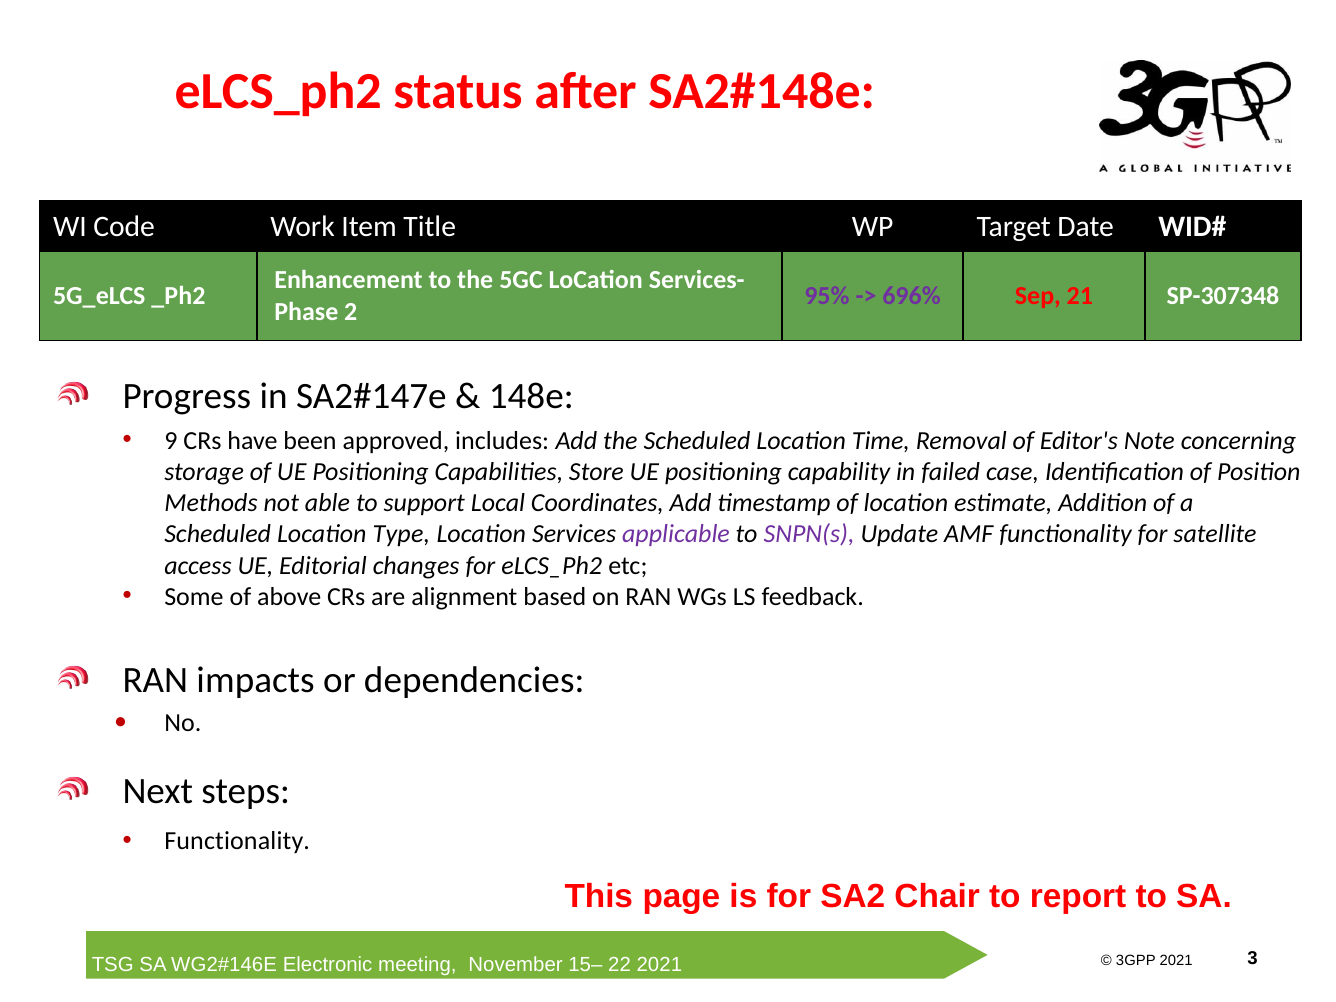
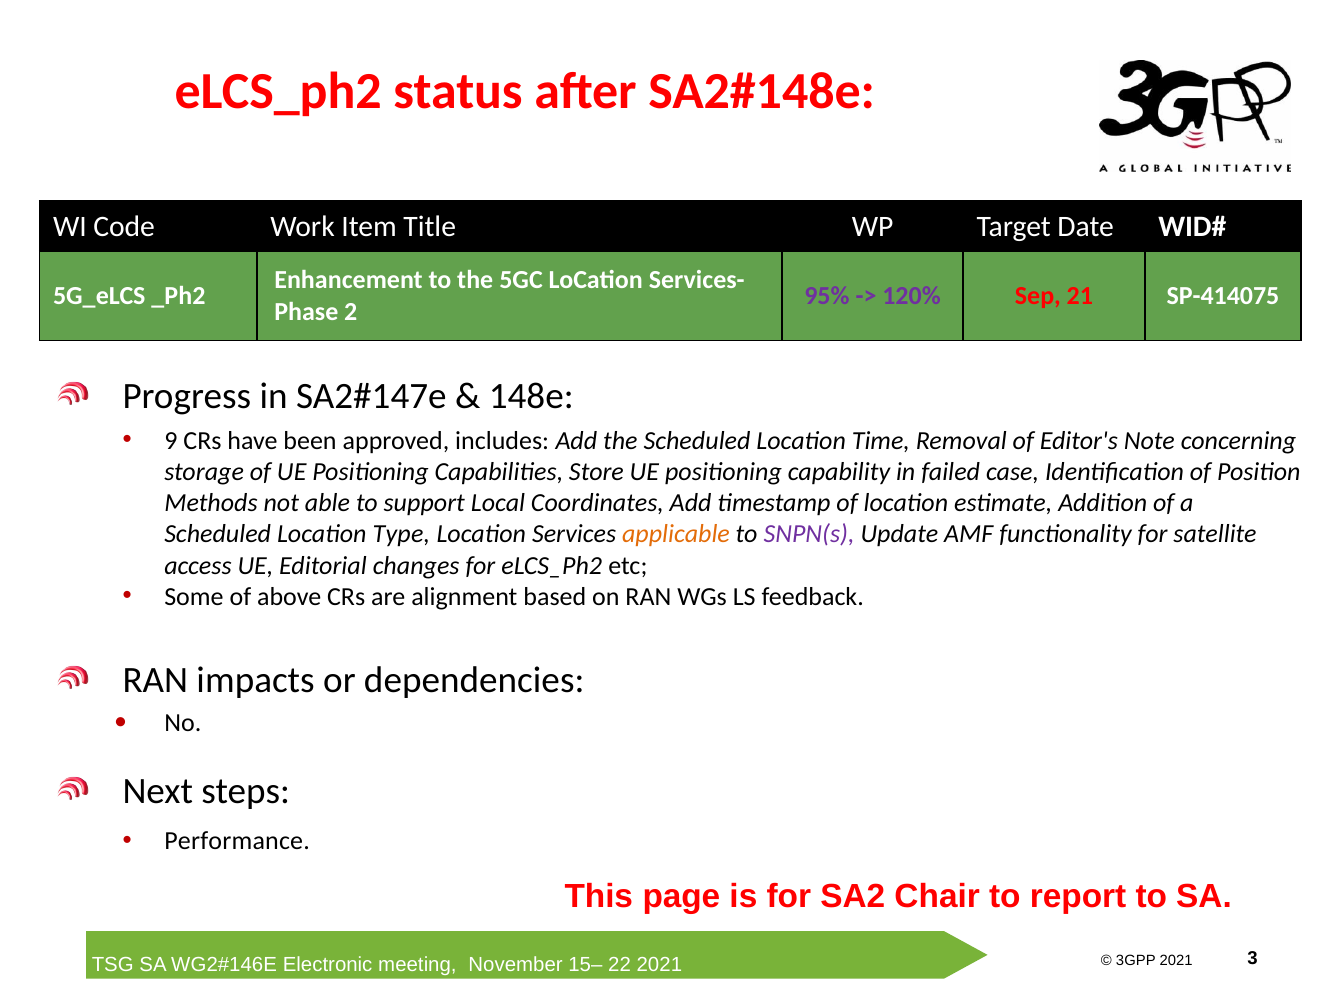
696%: 696% -> 120% (912, 296)
SP-307348: SP-307348 -> SP-414075 (1223, 296)
applicable colour: purple -> orange (676, 534)
Functionality: Functionality -> Performance (237, 841)
